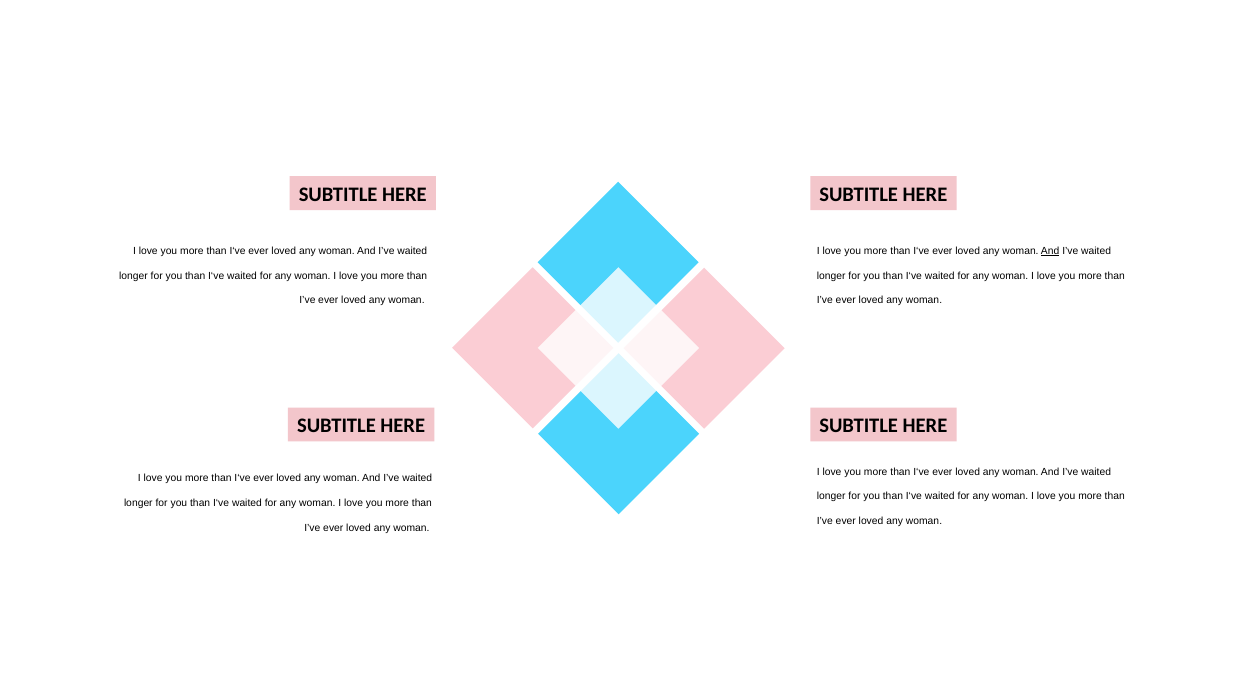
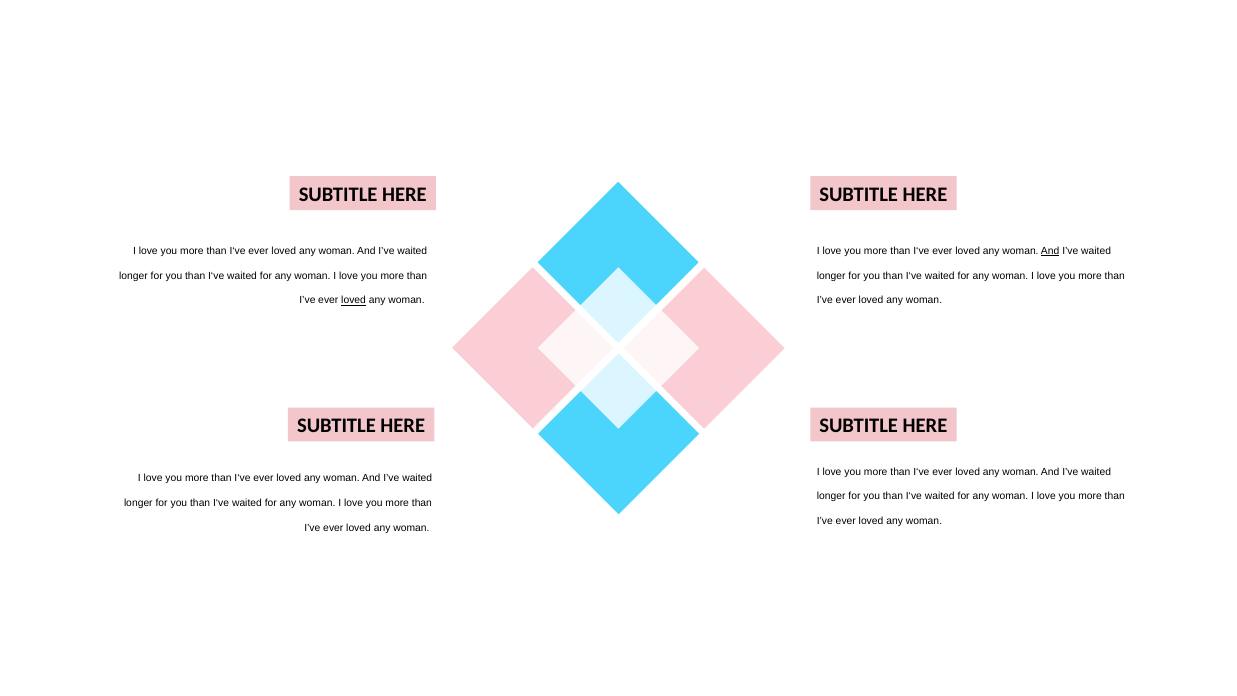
loved underline: none -> present (354, 300)
